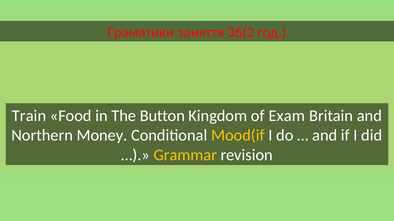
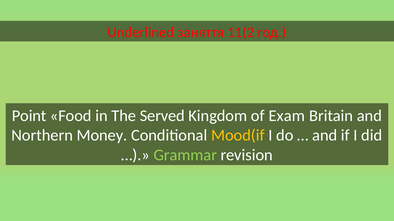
Граматики: Граматики -> Underlined (141, 32)
36(2: 36(2 -> 11(2 (241, 32)
Train: Train -> Point (29, 116)
Button: Button -> Served (162, 116)
Grammar colour: yellow -> light green (185, 155)
